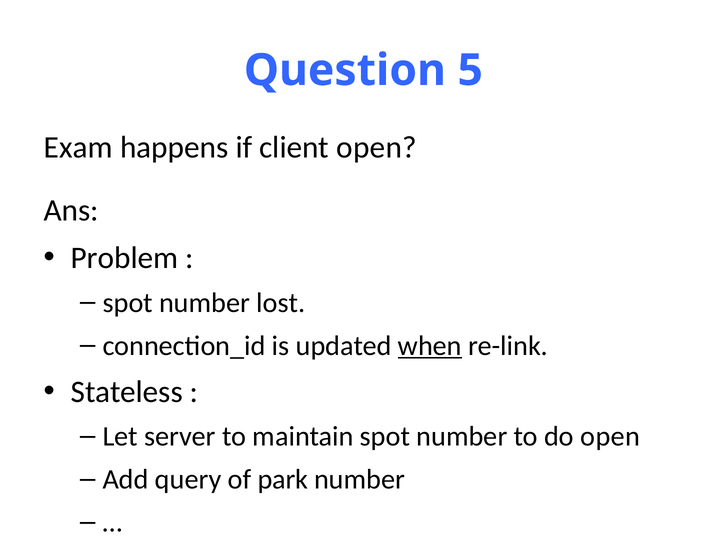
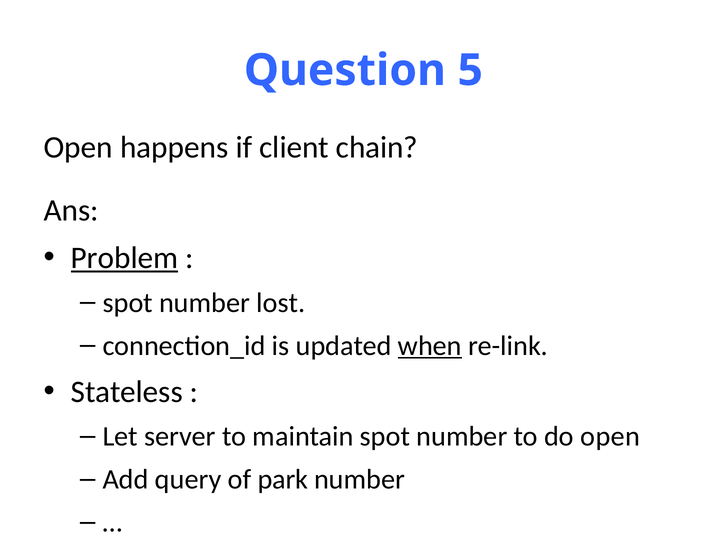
Exam: Exam -> Open (78, 148)
client open: open -> chain (377, 148)
Problem underline: none -> present (125, 258)
